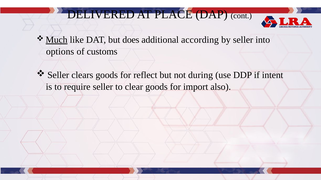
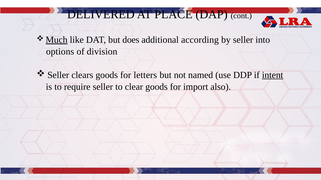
customs: customs -> division (102, 52)
reflect: reflect -> letters (145, 75)
during: during -> named (201, 75)
intent underline: none -> present (273, 75)
